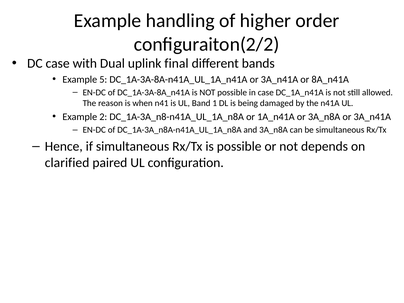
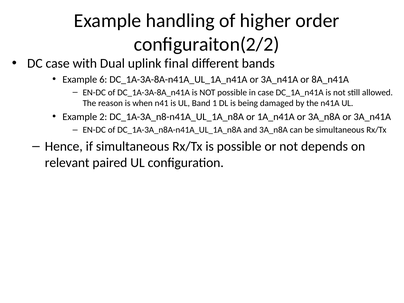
Example 5: 5 -> 6 (103, 79)
clarified: clarified -> relevant (67, 163)
